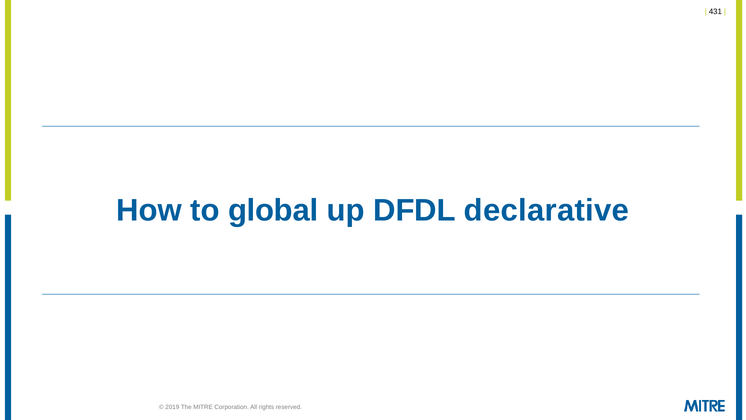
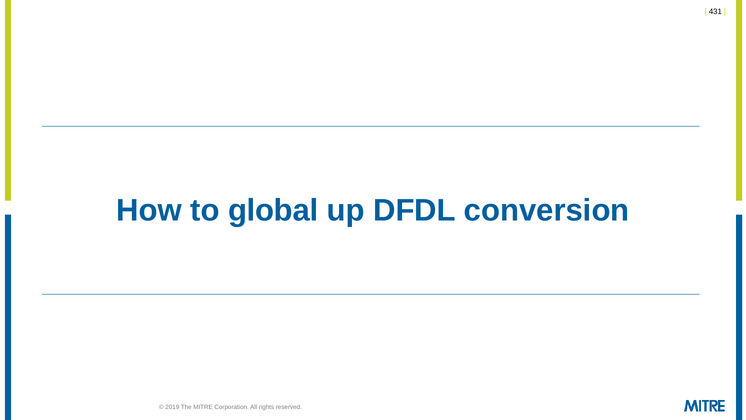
declarative: declarative -> conversion (547, 210)
